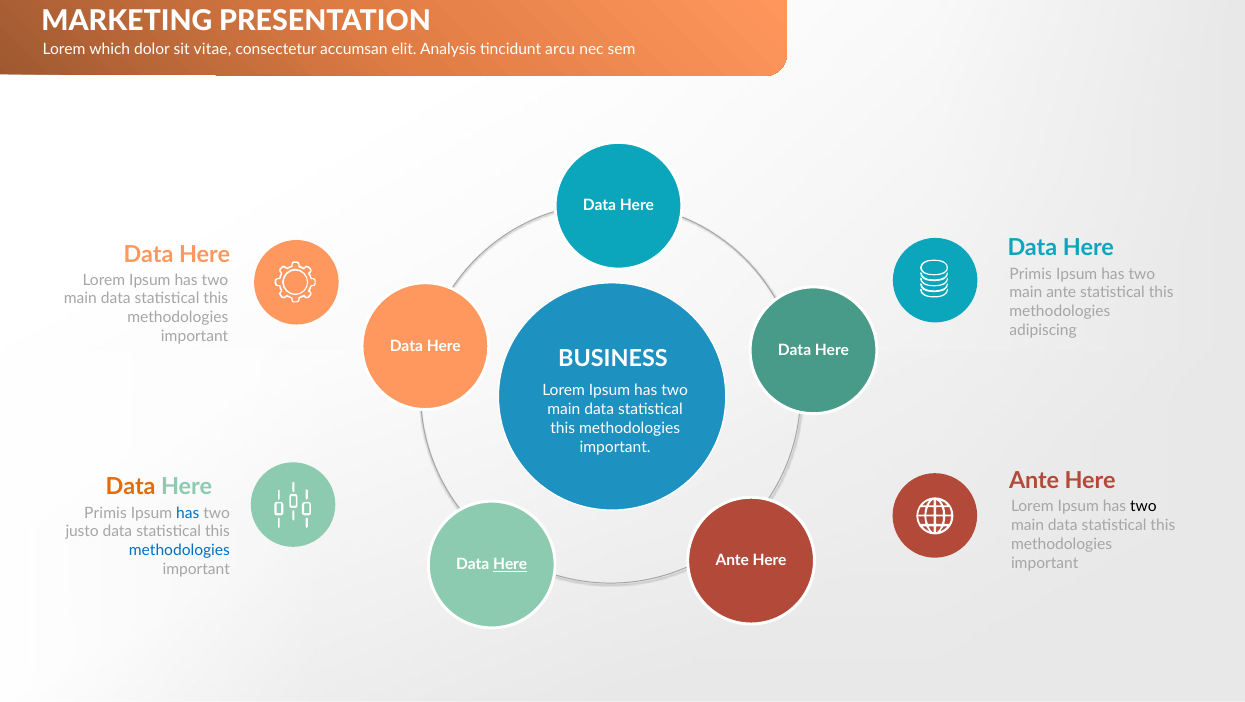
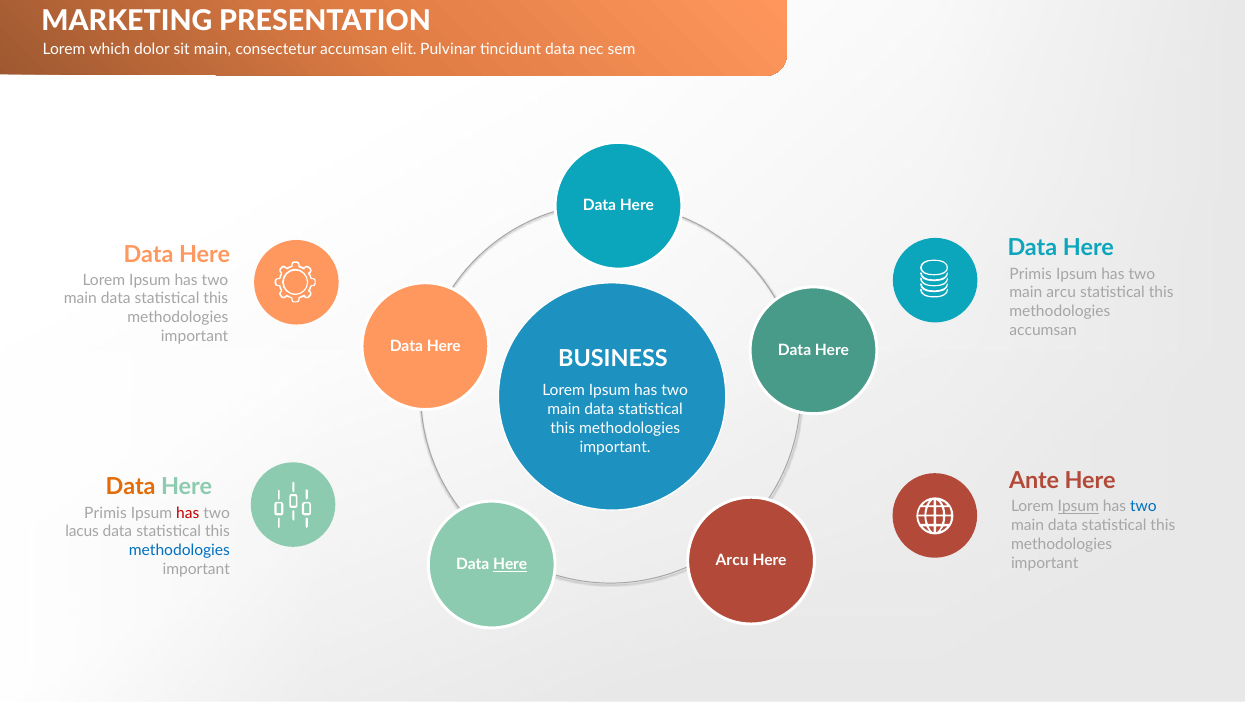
sit vitae: vitae -> main (213, 50)
Analysis: Analysis -> Pulvinar (448, 50)
tincidunt arcu: arcu -> data (560, 50)
main ante: ante -> arcu (1061, 293)
adipiscing: adipiscing -> accumsan (1043, 330)
Ipsum underline: none -> present (1078, 507)
two colour: black -> blue (1143, 507)
has colour: blue -> red (188, 513)
justo: justo -> lacus (82, 532)
Ante: Ante -> Arcu (732, 561)
